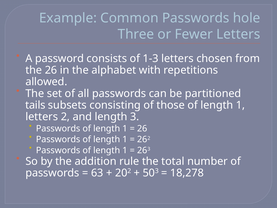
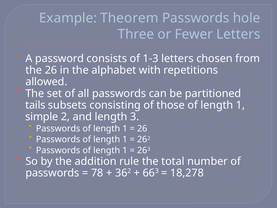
Common: Common -> Theorem (129, 18)
letters: letters -> simple (42, 117)
63: 63 -> 78 (97, 173)
20: 20 -> 36 (121, 173)
50: 50 -> 66 (149, 173)
